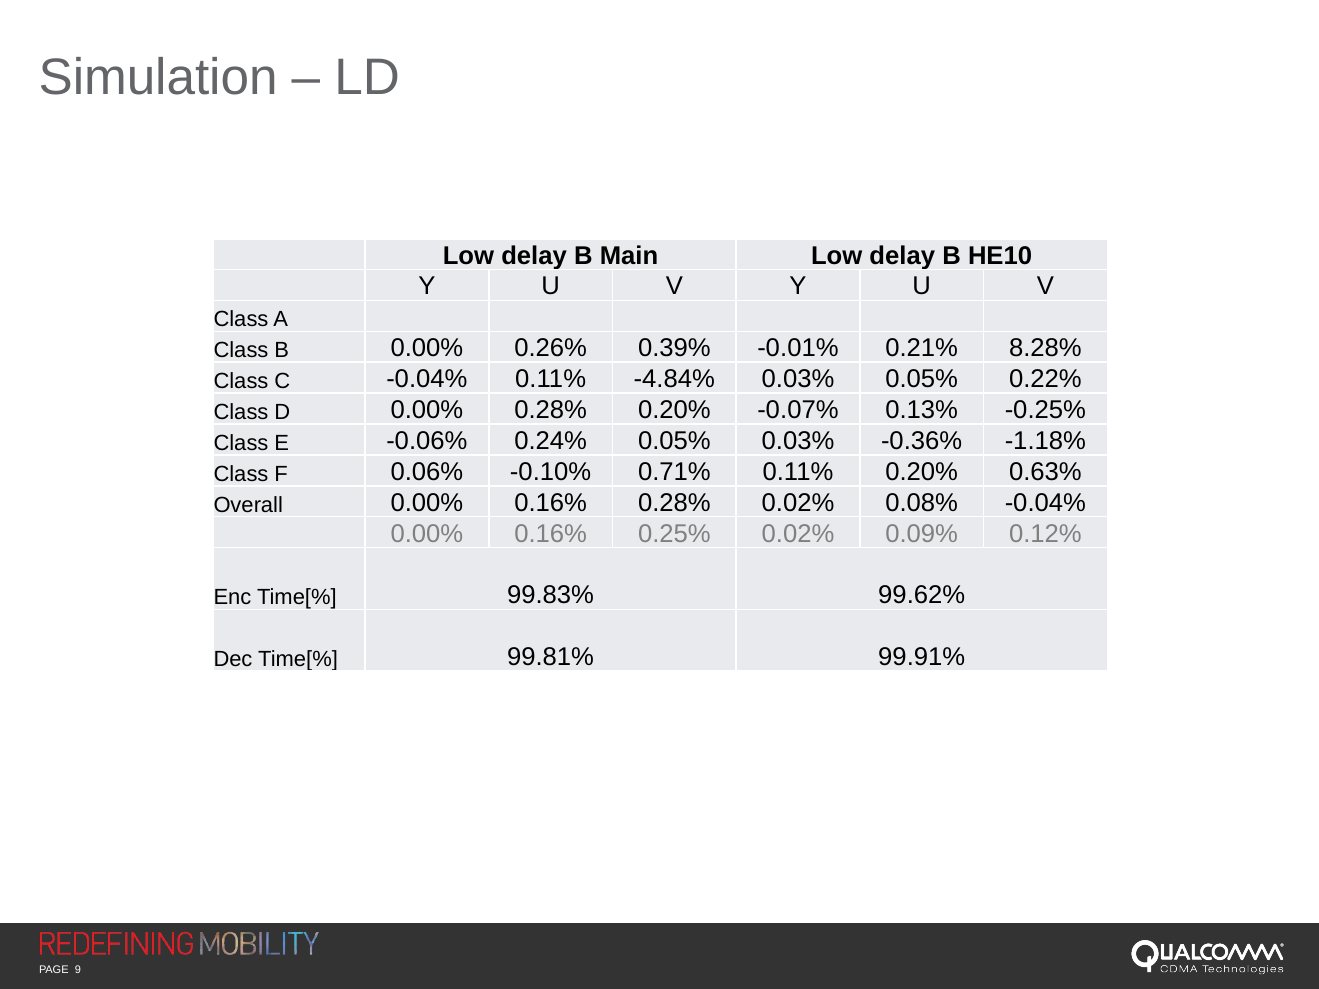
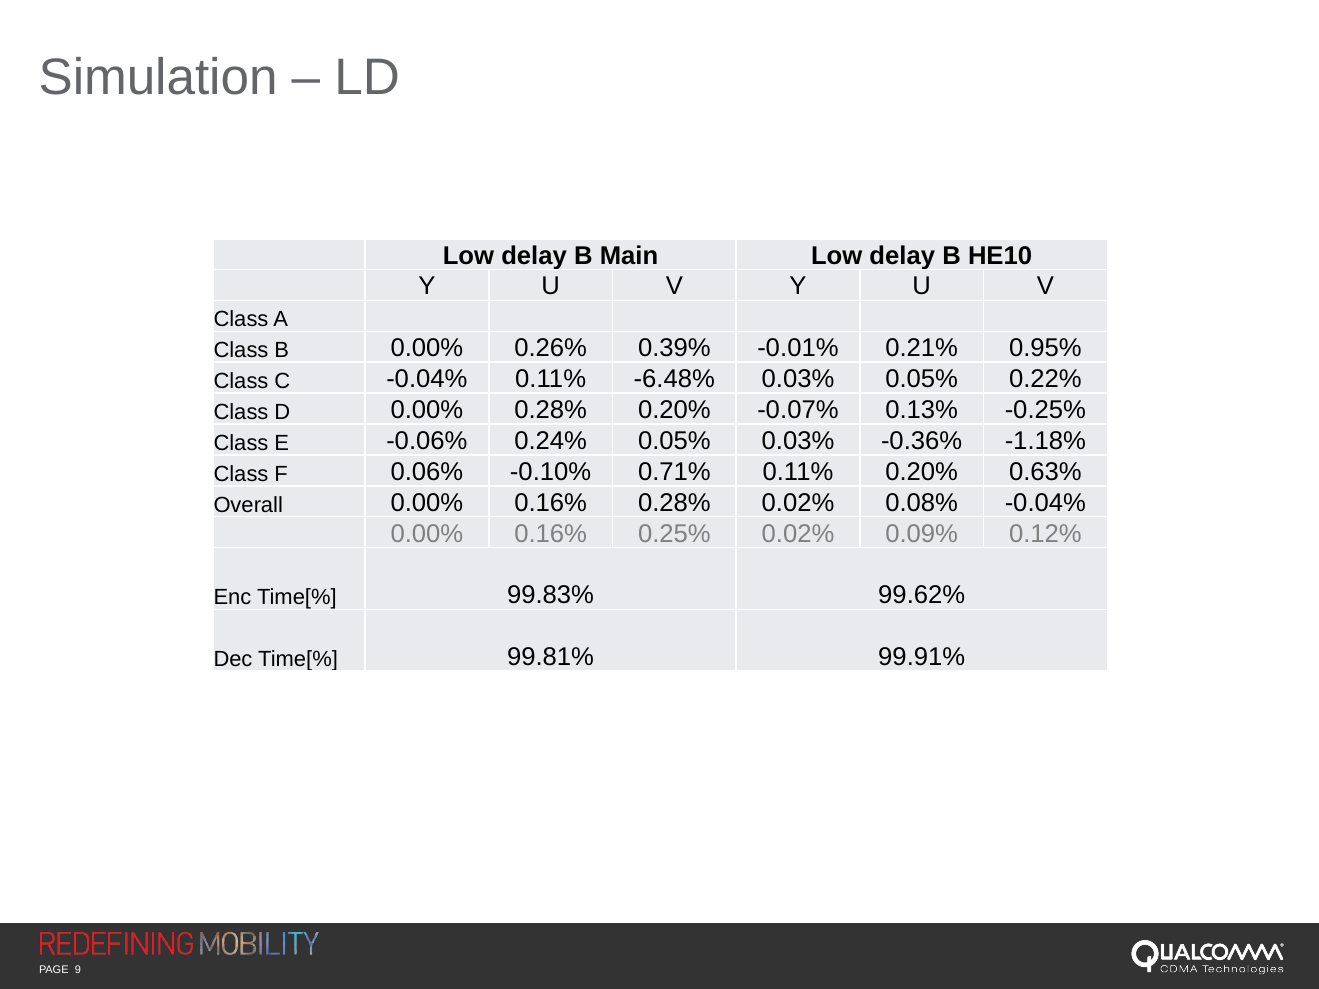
8.28%: 8.28% -> 0.95% (1045, 348)
-4.84%: -4.84% -> -6.48% (674, 379)
